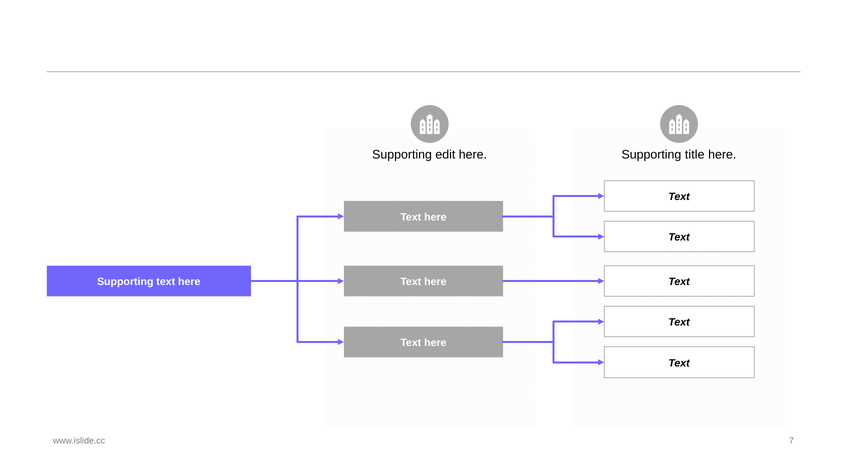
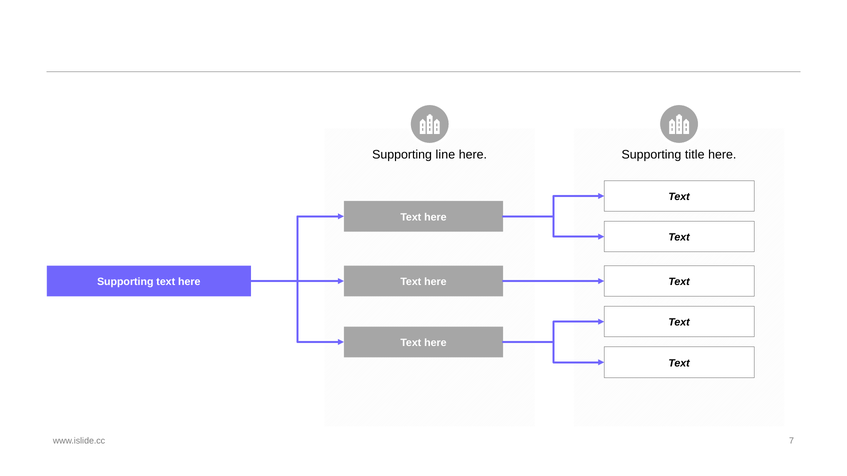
edit: edit -> line (445, 155)
